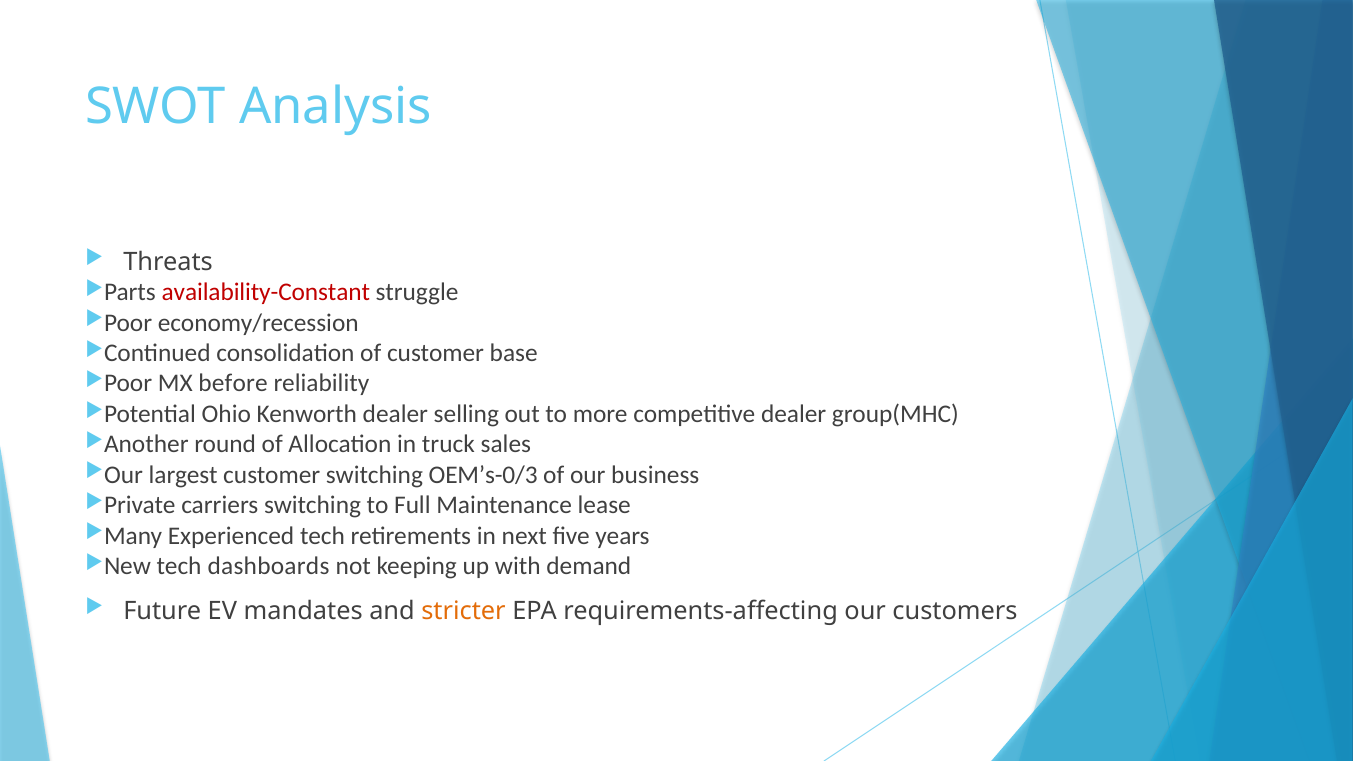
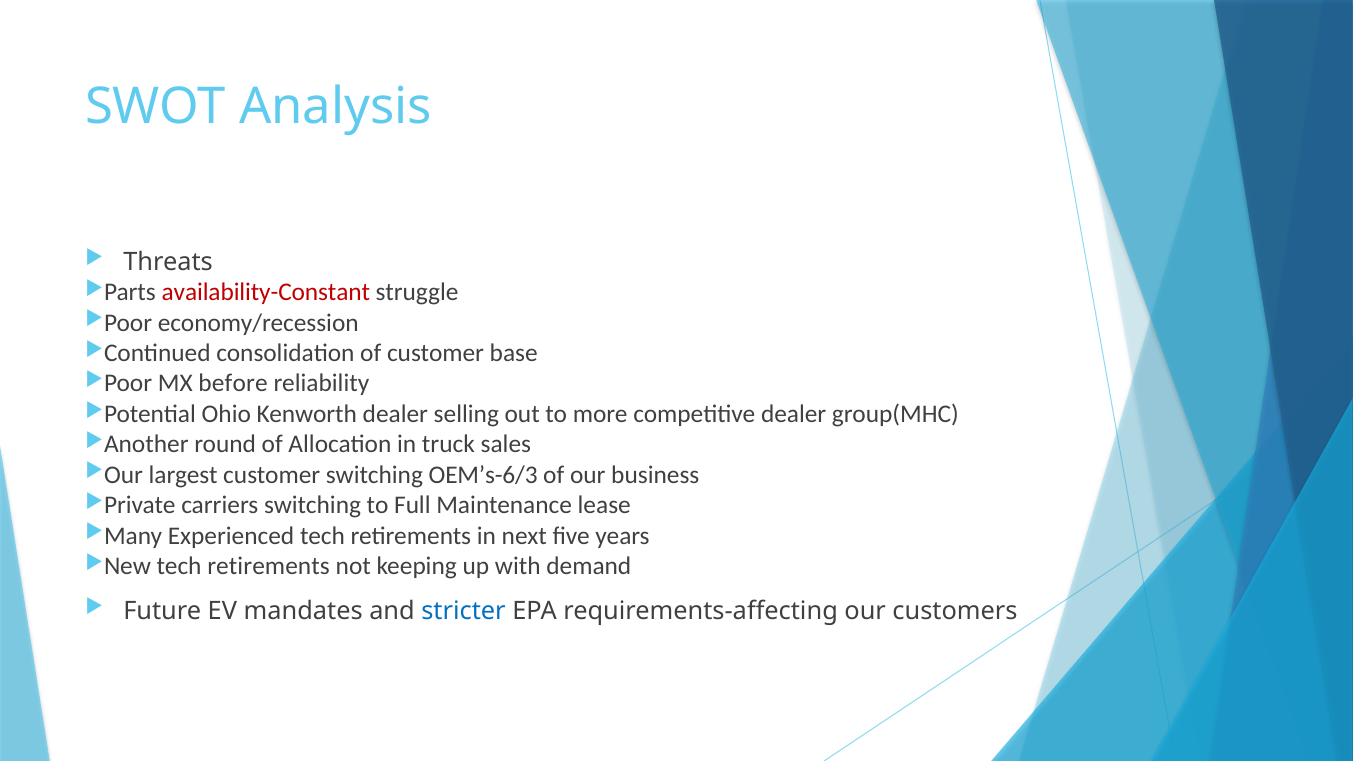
OEM’s-0/3: OEM’s-0/3 -> OEM’s-6/3 (483, 475)
dashboards: dashboards -> retirements (269, 566)
stricter colour: orange -> blue (464, 611)
